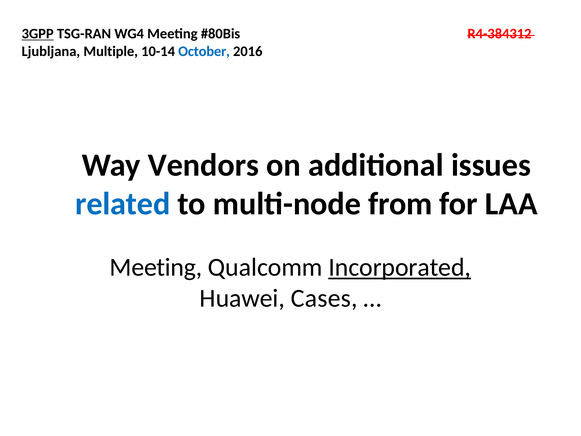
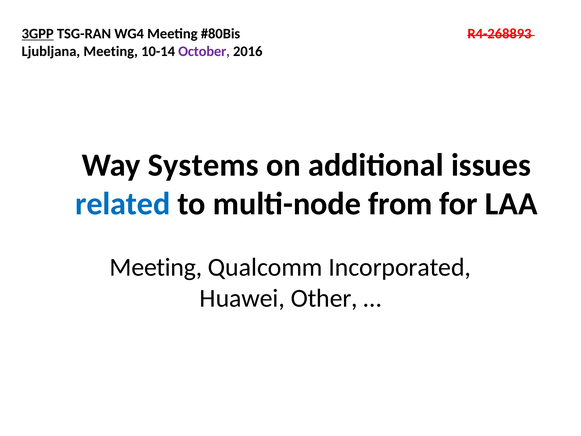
R4-384312: R4-384312 -> R4-268893 (499, 34)
Ljubljana Multiple: Multiple -> Meeting (111, 51)
October colour: blue -> purple (204, 51)
Vendors: Vendors -> Systems (203, 165)
Incorporated underline: present -> none (400, 267)
Cases: Cases -> Other (324, 298)
